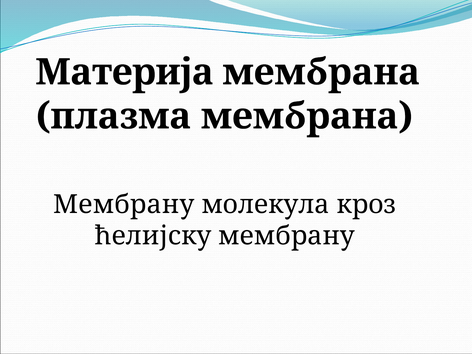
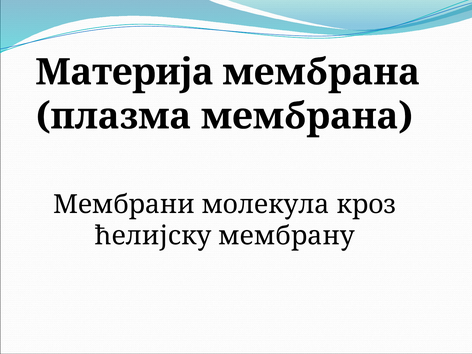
Мембрану: Мембрану -> Мембрани (124, 204)
